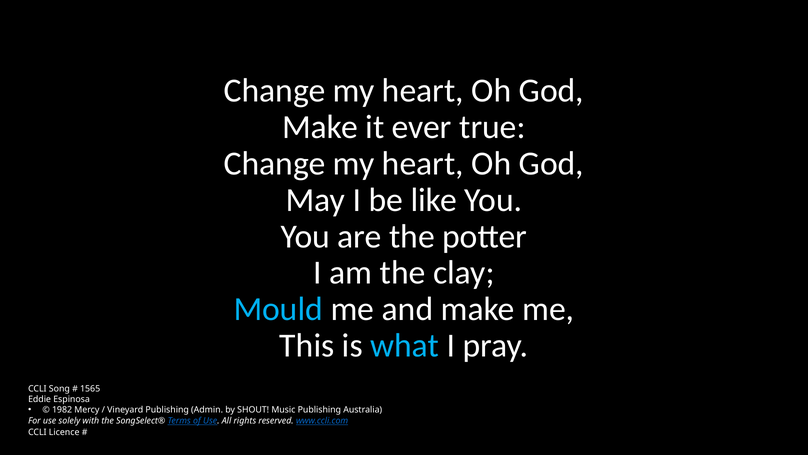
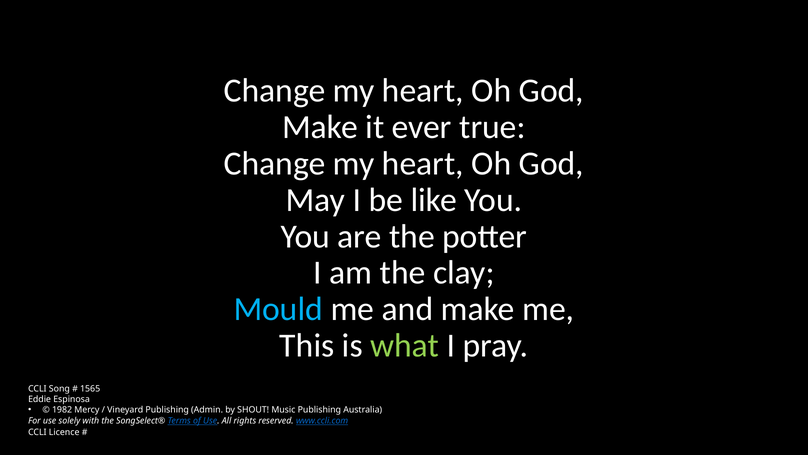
what colour: light blue -> light green (405, 345)
